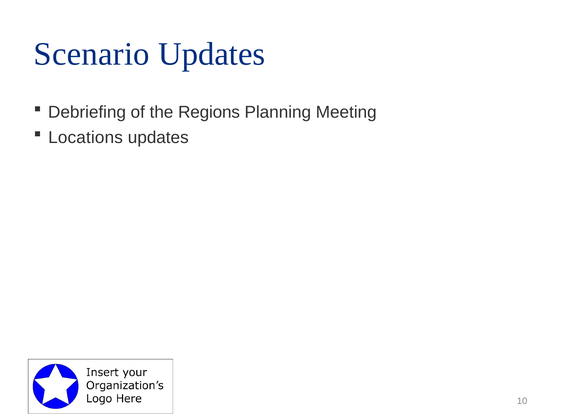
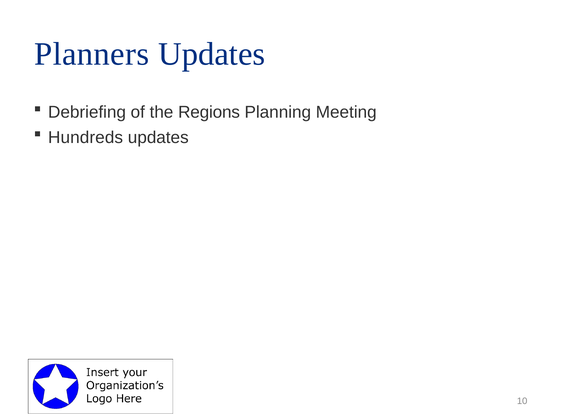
Scenario: Scenario -> Planners (92, 54)
Locations: Locations -> Hundreds (86, 138)
